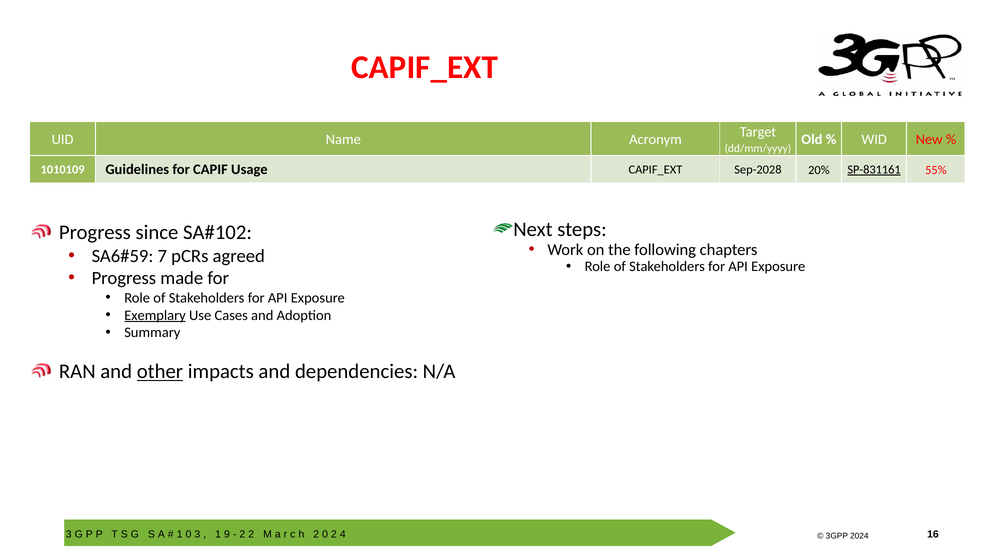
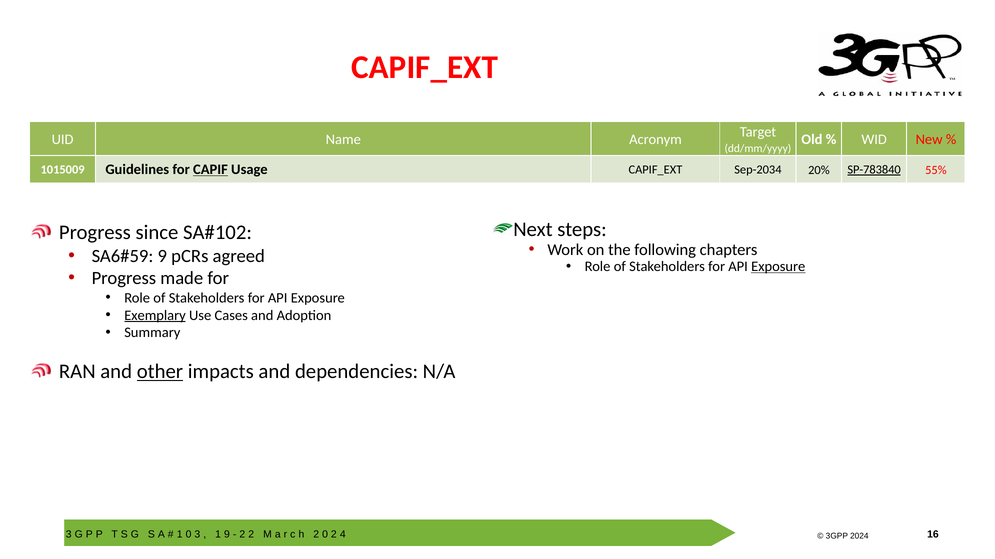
1010109: 1010109 -> 1015009 (63, 170)
CAPIF underline: none -> present (210, 170)
Sep-2028: Sep-2028 -> Sep-2034 (758, 170)
SP-831161: SP-831161 -> SP-783840 (874, 170)
7: 7 -> 9 (162, 256)
Exposure underline: none -> present (778, 267)
